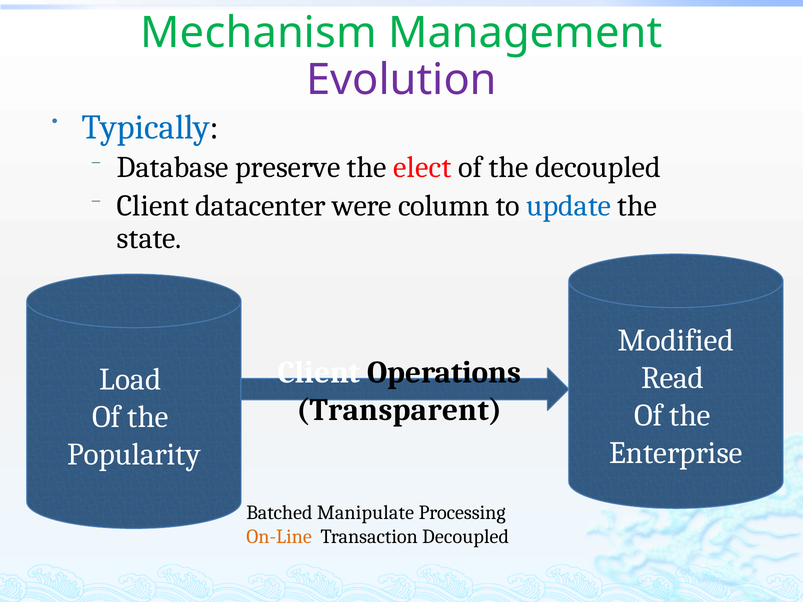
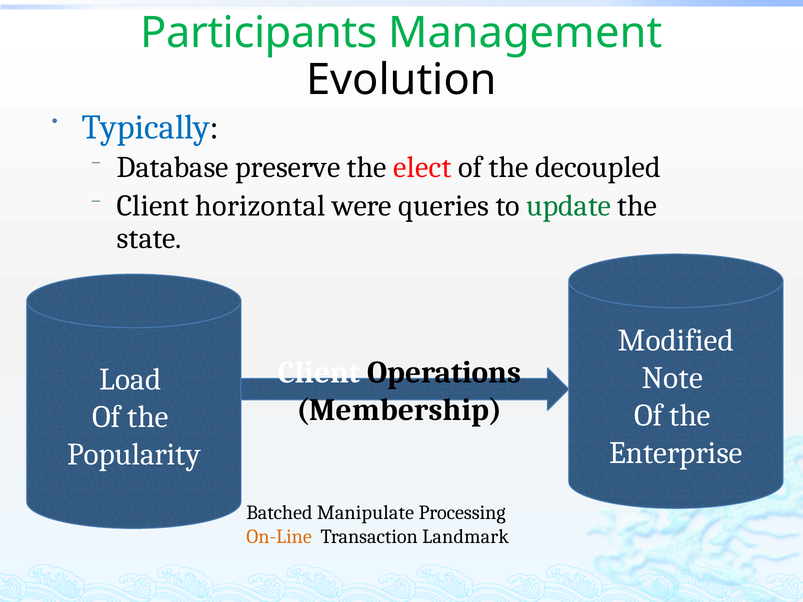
Mechanism: Mechanism -> Participants (259, 33)
Evolution colour: purple -> black (401, 80)
datacenter: datacenter -> horizontal (260, 206)
column: column -> queries (444, 206)
update colour: blue -> green (569, 206)
Read: Read -> Note (672, 378)
Transparent: Transparent -> Membership (399, 410)
Transaction Decoupled: Decoupled -> Landmark (466, 537)
